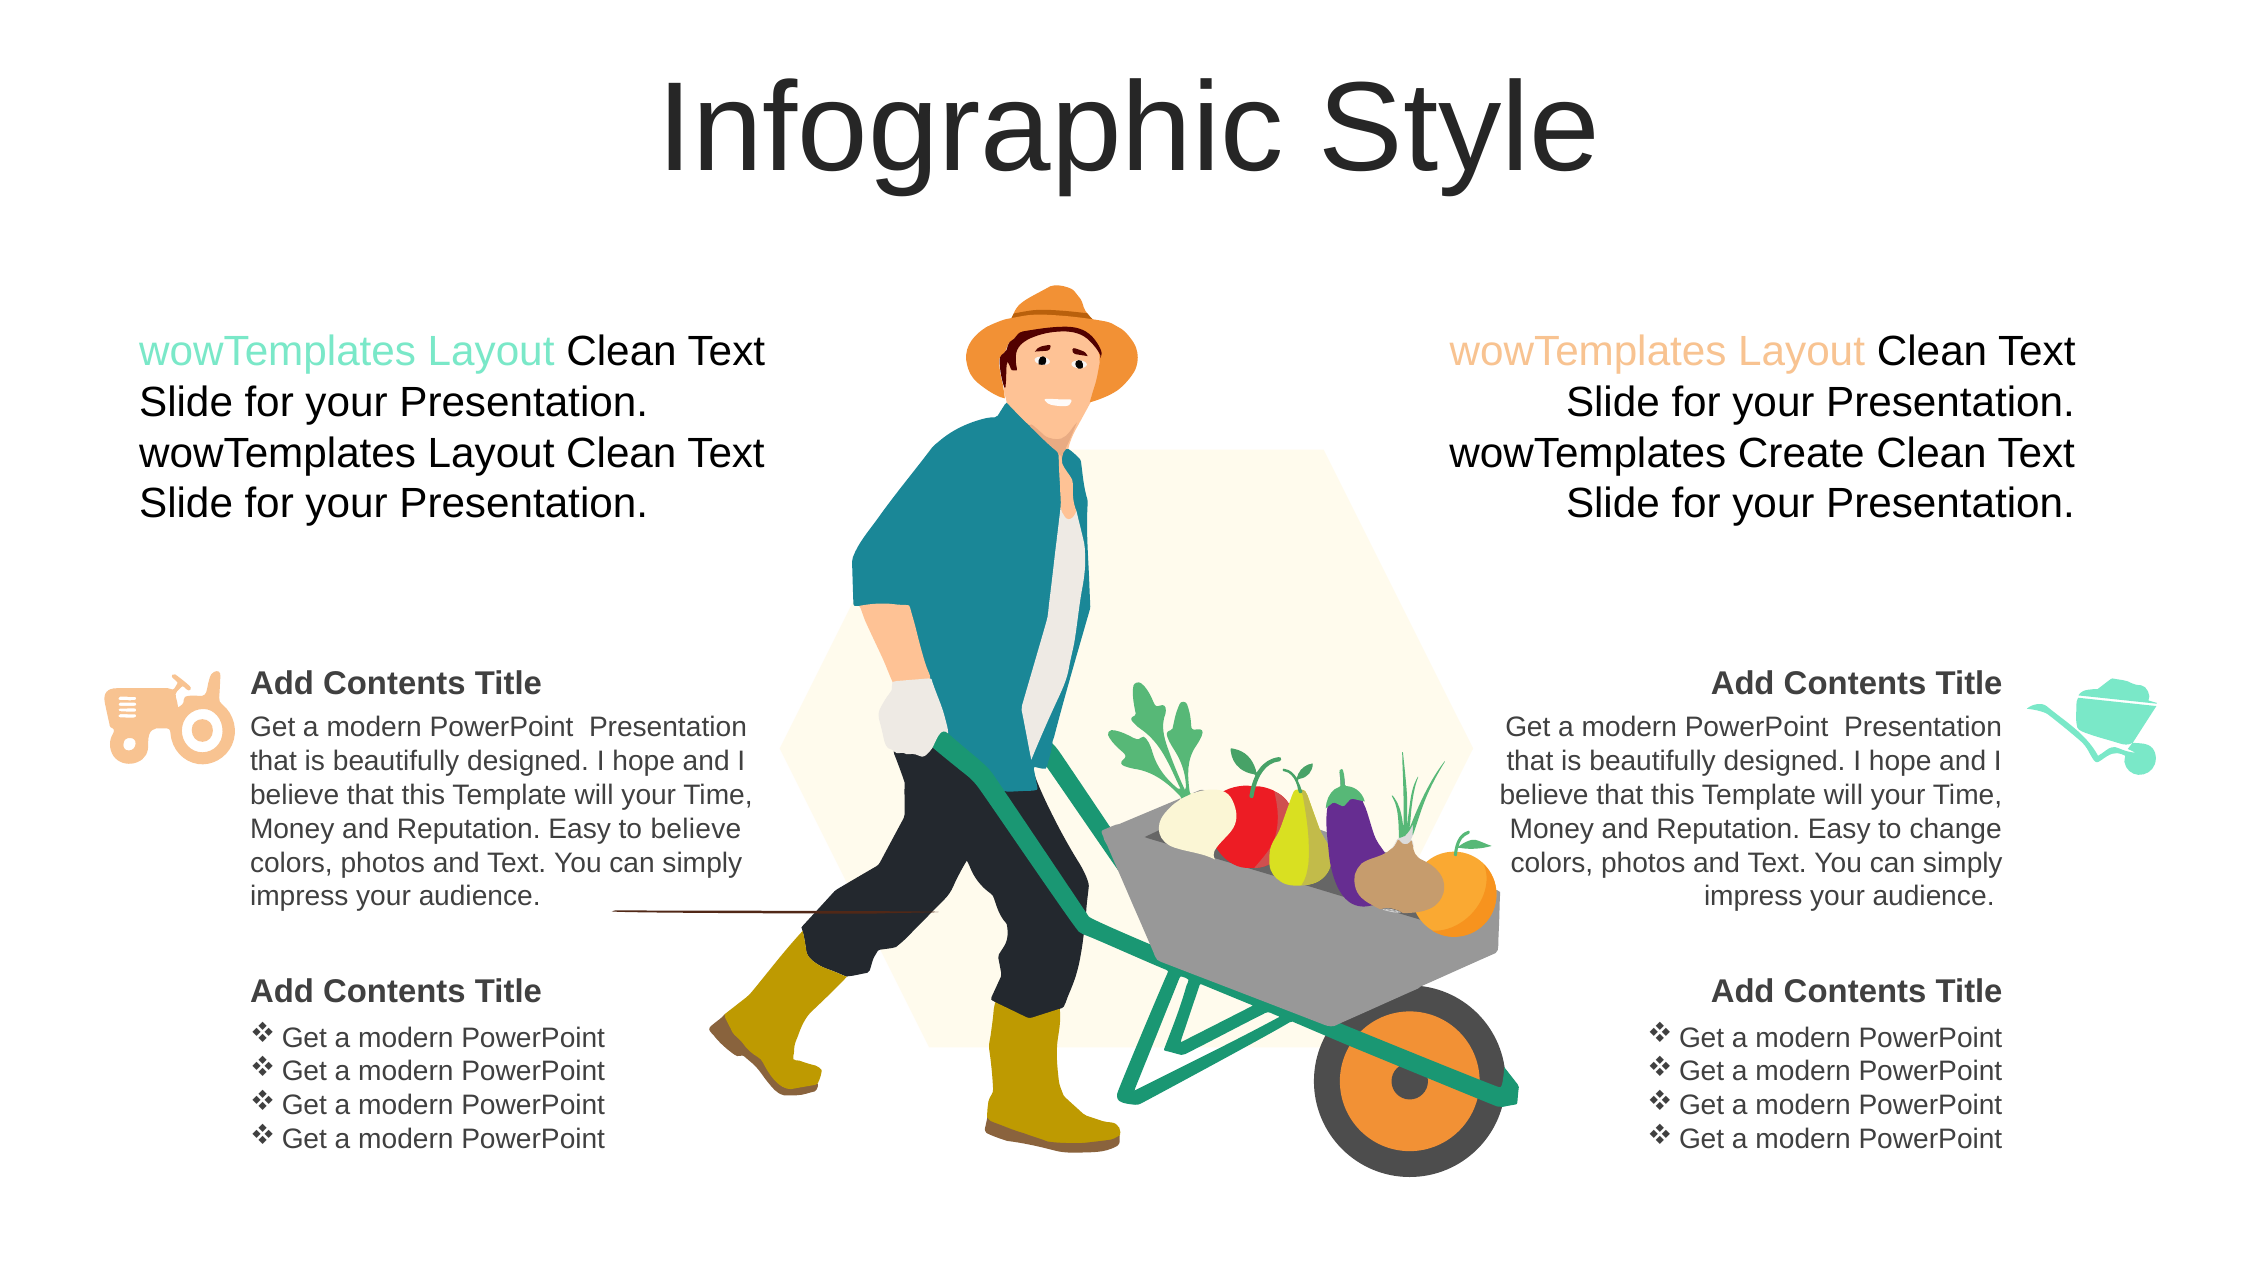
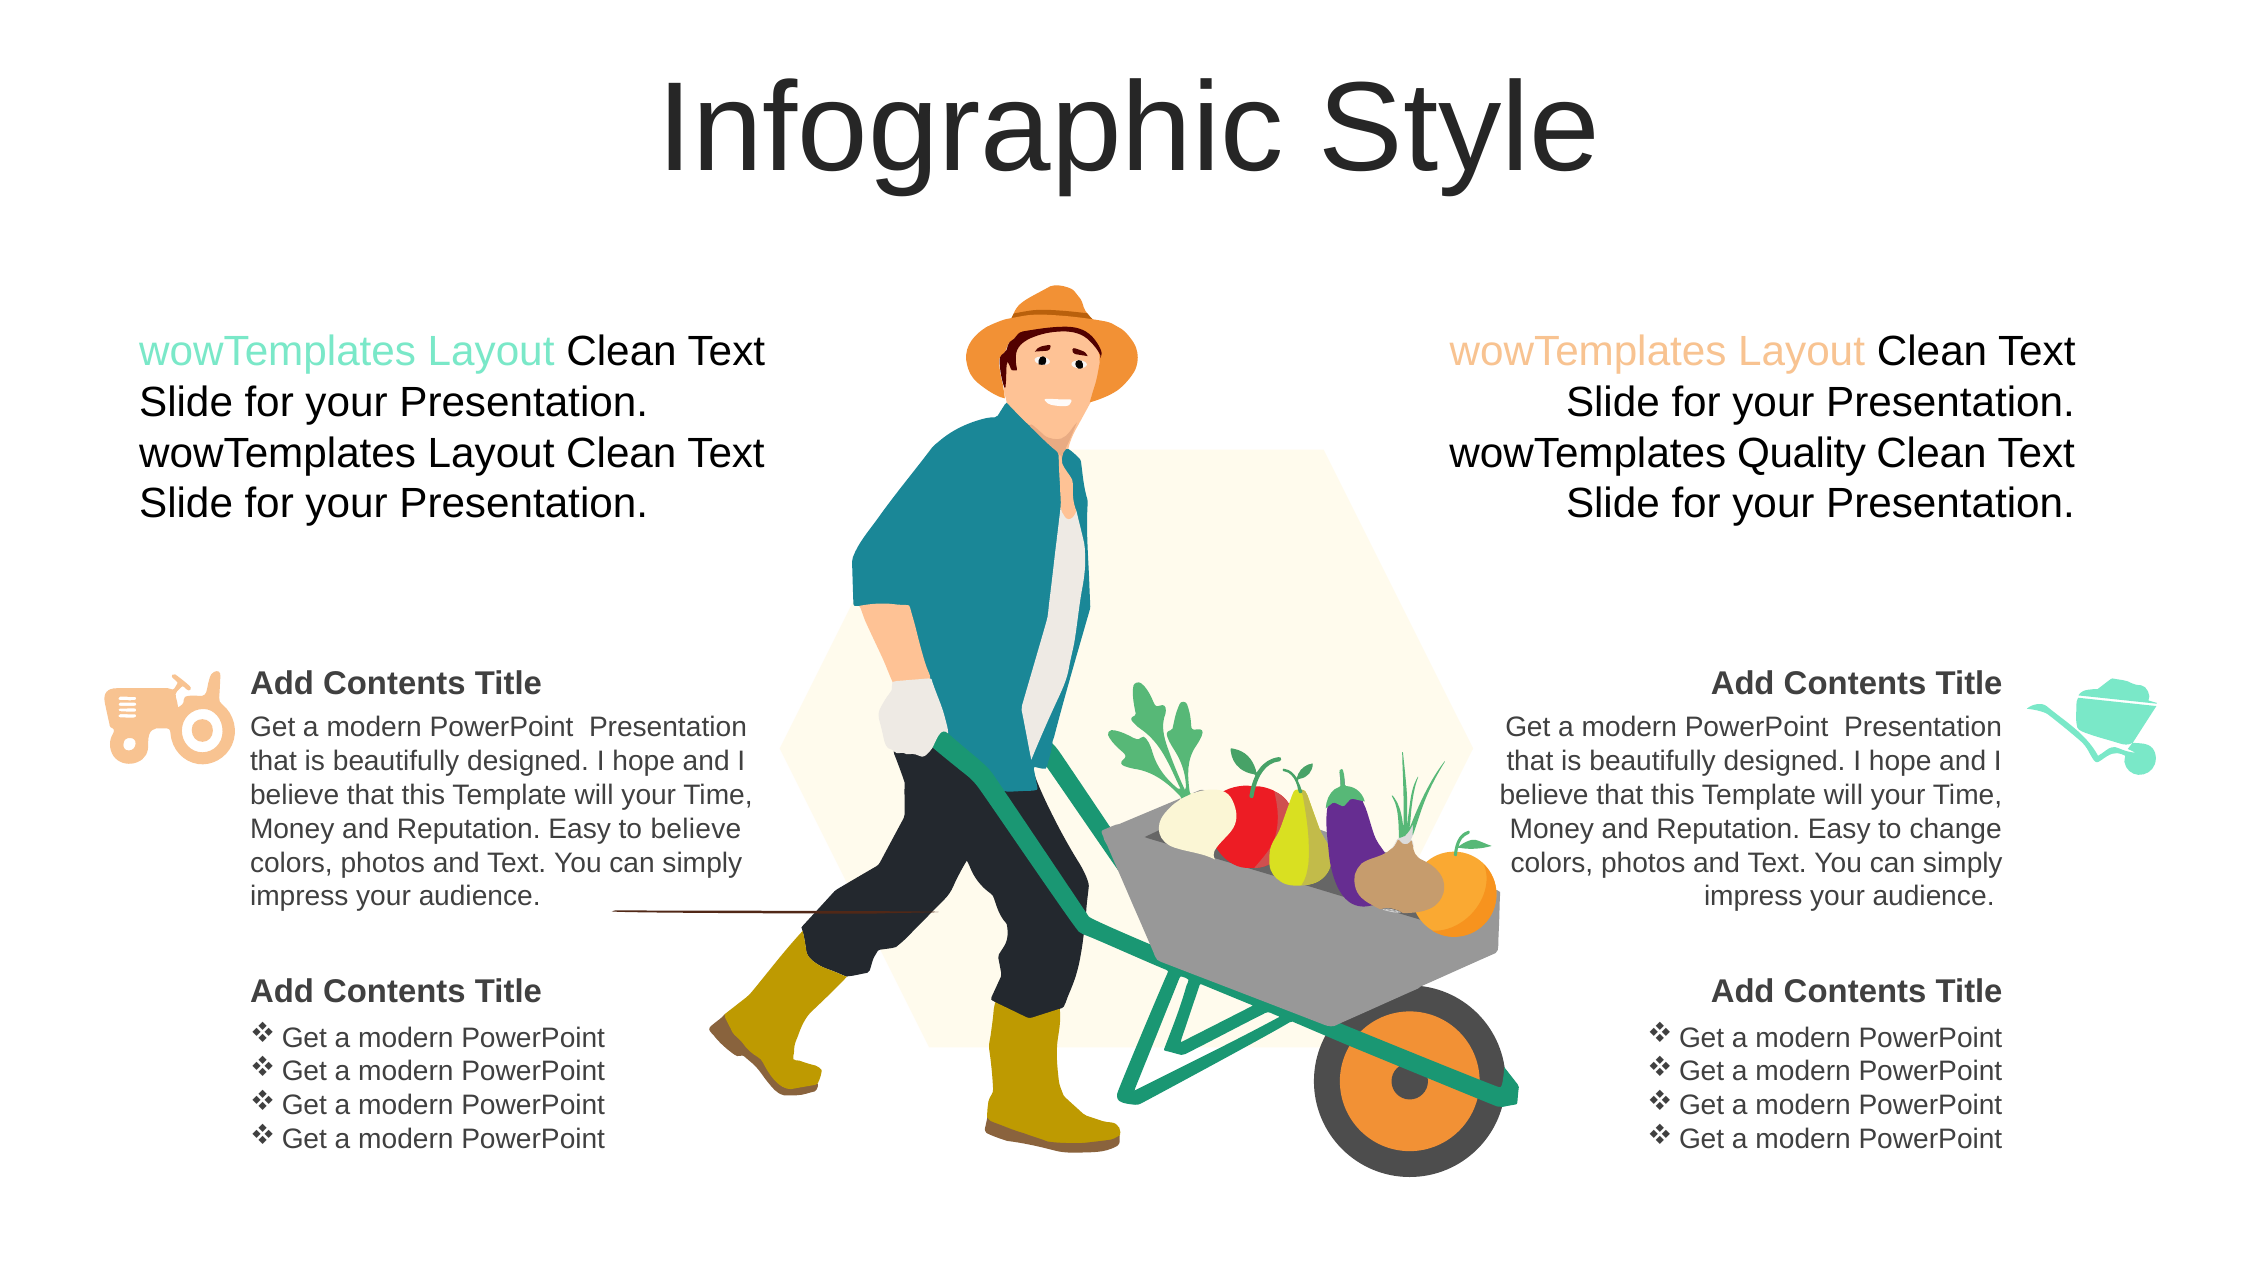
Create: Create -> Quality (1802, 453)
